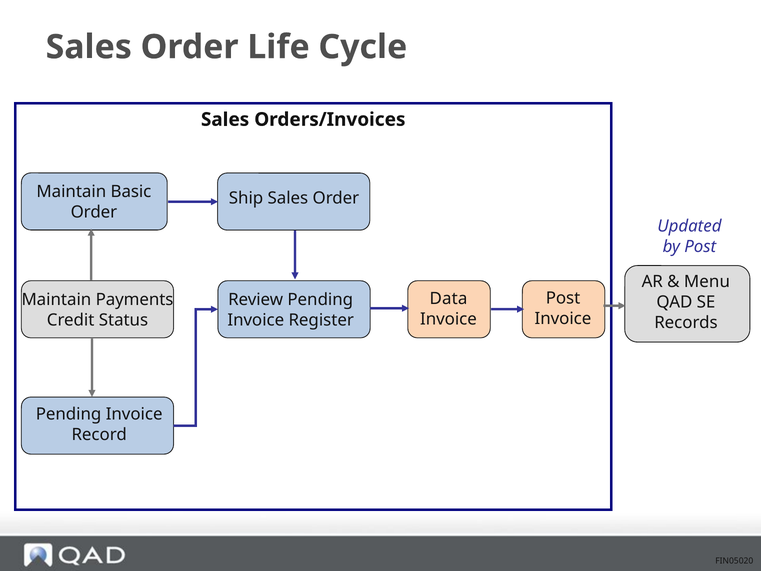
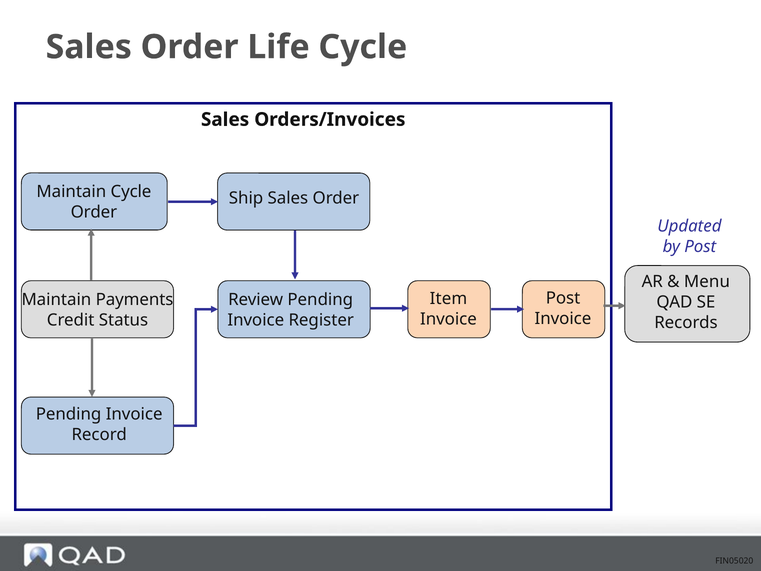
Maintain Basic: Basic -> Cycle (131, 192)
Data: Data -> Item (448, 299)
